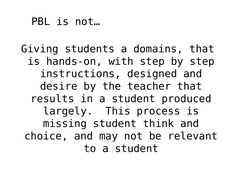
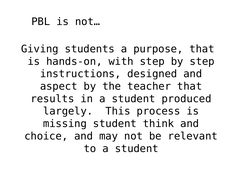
domains: domains -> purpose (158, 49)
desire: desire -> aspect (59, 86)
